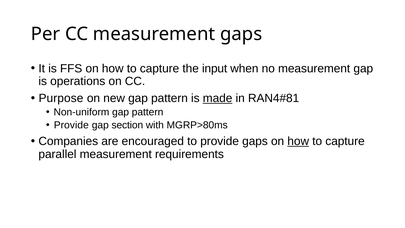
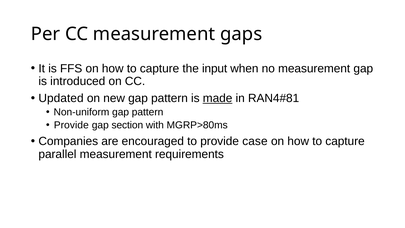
operations: operations -> introduced (78, 81)
Purpose: Purpose -> Updated (61, 98)
provide gaps: gaps -> case (255, 141)
how underline: present -> none (298, 141)
